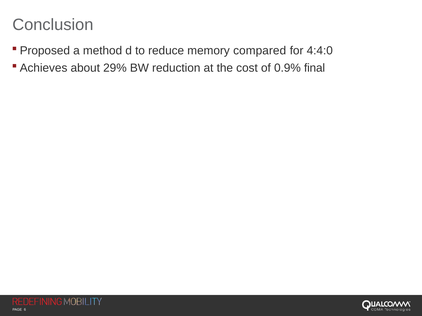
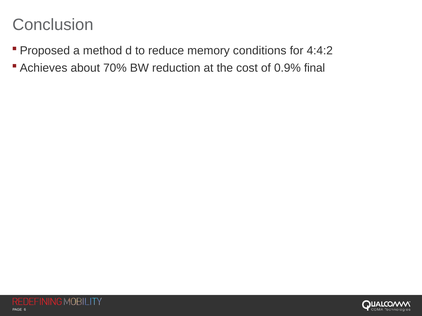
compared: compared -> conditions (260, 51)
4:4:0: 4:4:0 -> 4:4:2 (320, 51)
29%: 29% -> 70% (115, 68)
